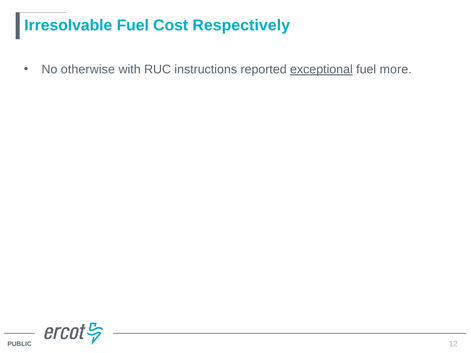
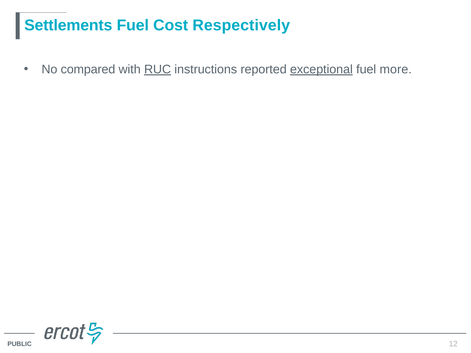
Irresolvable: Irresolvable -> Settlements (68, 25)
otherwise: otherwise -> compared (88, 70)
RUC underline: none -> present (158, 70)
